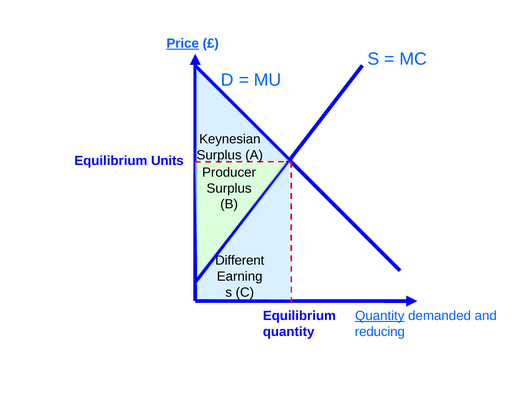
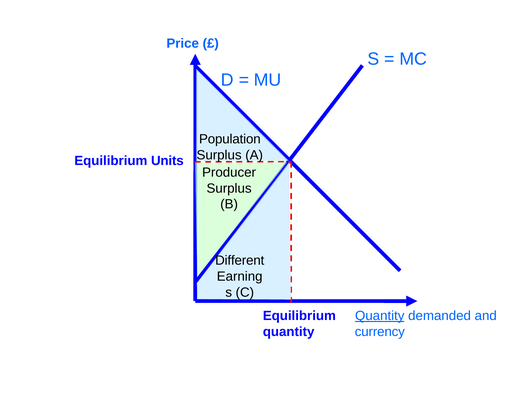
Price underline: present -> none (183, 43)
Keynesian: Keynesian -> Population (230, 139)
reducing: reducing -> currency (380, 332)
